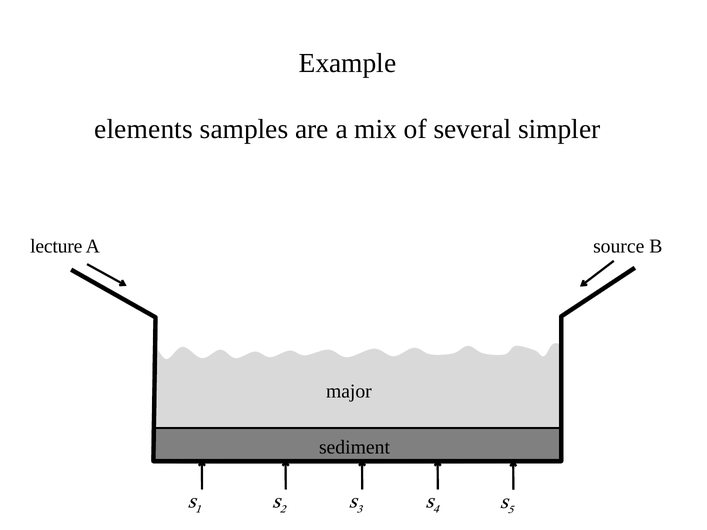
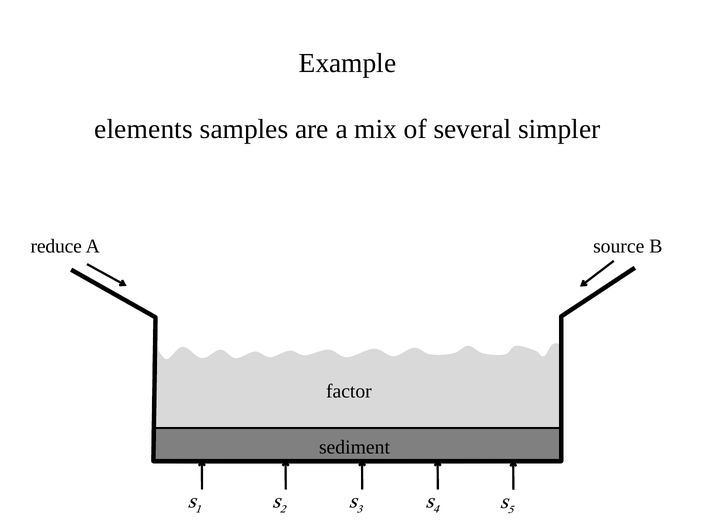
lecture: lecture -> reduce (56, 246)
major: major -> factor (349, 392)
